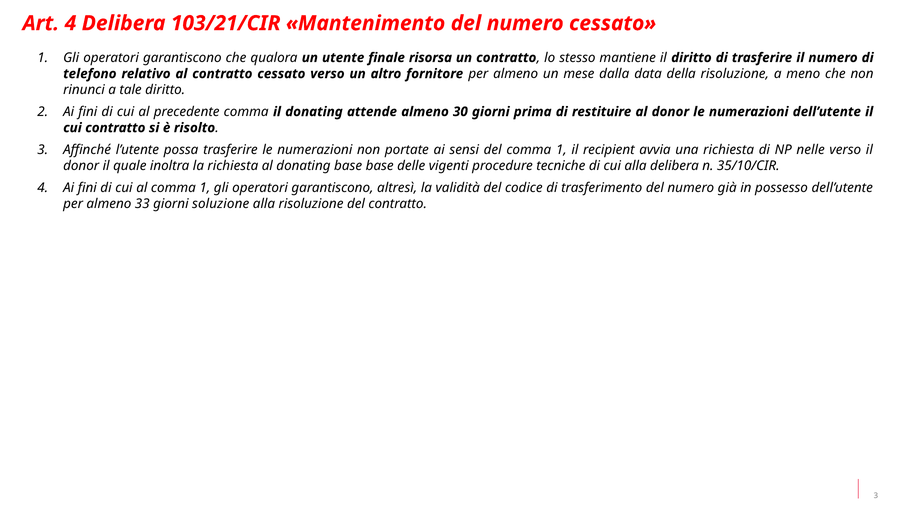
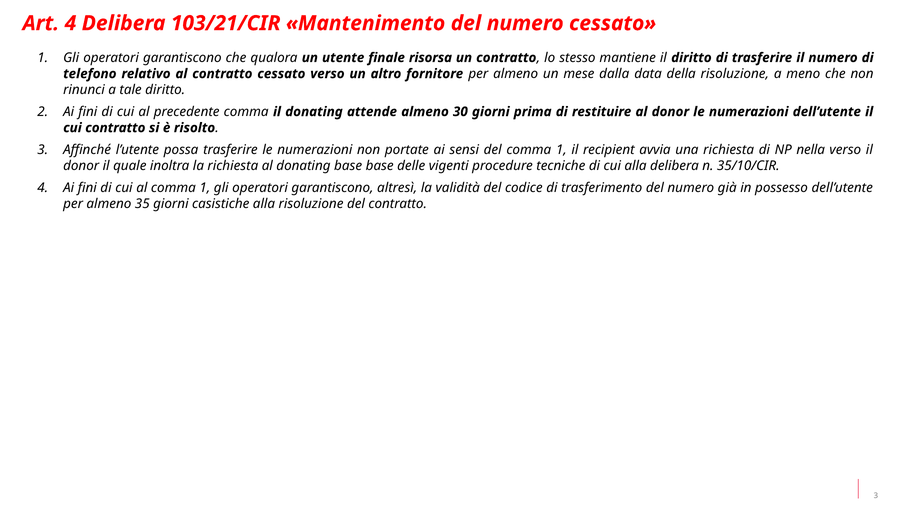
nelle: nelle -> nella (811, 150)
33: 33 -> 35 (142, 204)
soluzione: soluzione -> casistiche (221, 204)
